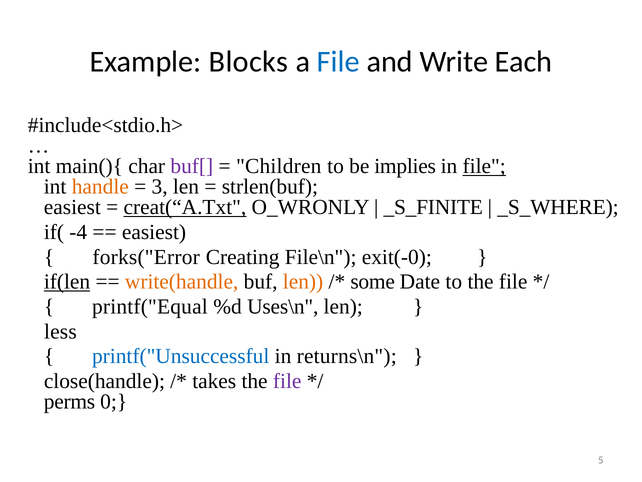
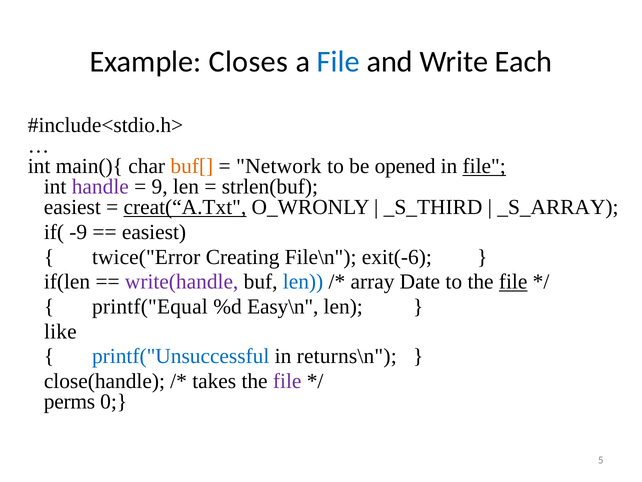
Blocks: Blocks -> Closes (248, 62)
buf[ colour: purple -> orange (192, 166)
Children: Children -> Network (279, 166)
implies: implies -> opened (405, 166)
handle colour: orange -> purple (100, 187)
3: 3 -> 9 (160, 187)
_S_FINITE: _S_FINITE -> _S_THIRD (433, 207)
_S_WHERE: _S_WHERE -> _S_ARRAY (558, 207)
-4: -4 -> -9 (78, 232)
forks("Error: forks("Error -> twice("Error (146, 257)
exit(-0: exit(-0 -> exit(-6 (397, 257)
if(len underline: present -> none (67, 282)
write(handle colour: orange -> purple (182, 282)
len colour: orange -> blue (303, 282)
some: some -> array (373, 282)
file underline: none -> present (513, 282)
Uses\n: Uses\n -> Easy\n (283, 306)
less: less -> like (60, 331)
